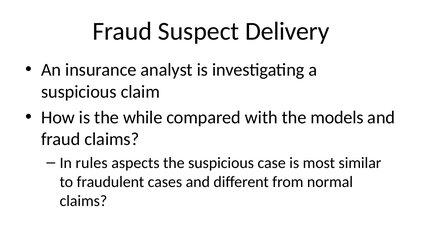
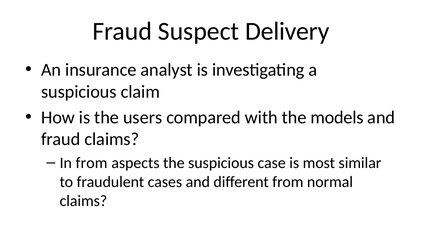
while: while -> users (143, 117)
In rules: rules -> from (92, 162)
